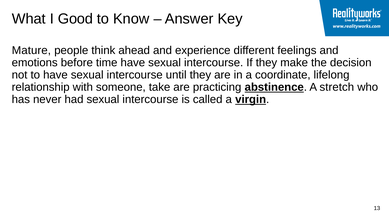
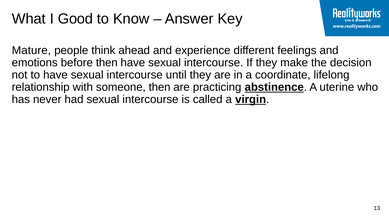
before time: time -> then (107, 63)
someone take: take -> then (160, 87)
stretch: stretch -> uterine (337, 87)
